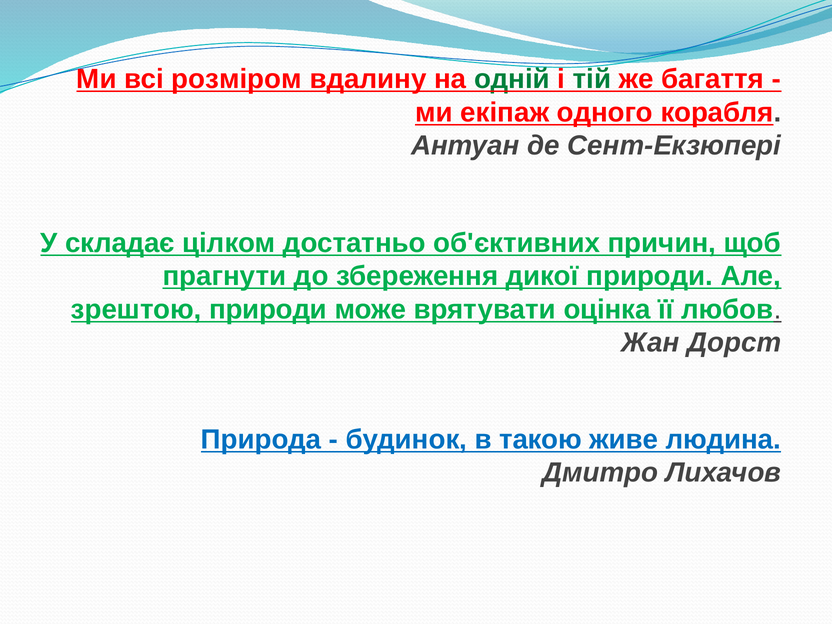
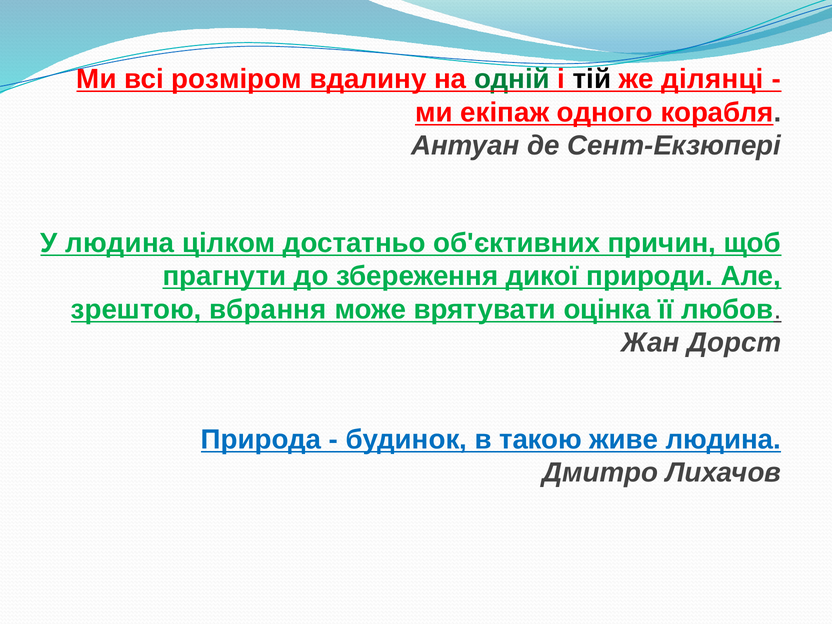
тій colour: green -> black (592, 79)
багаття: багаття -> ділянці (712, 79)
У складає: складає -> людина (120, 243)
зрештою природи: природи -> вбрання (268, 309)
